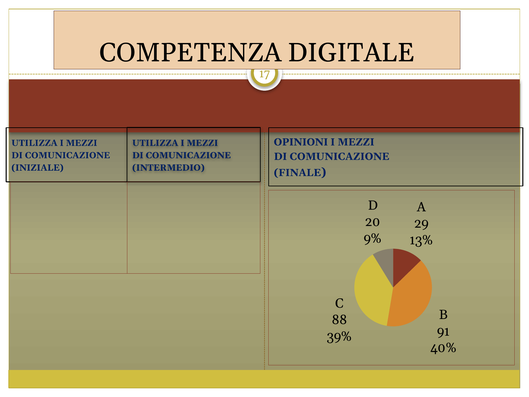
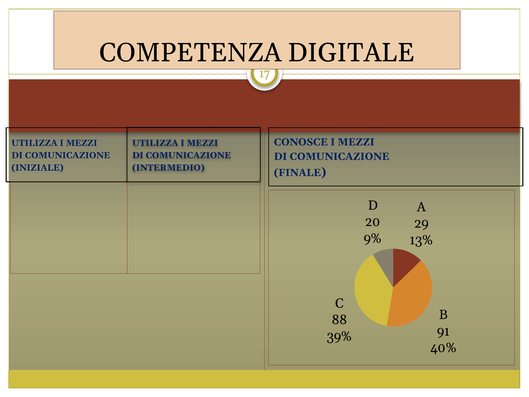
OPINIONI: OPINIONI -> CONOSCE (301, 142)
